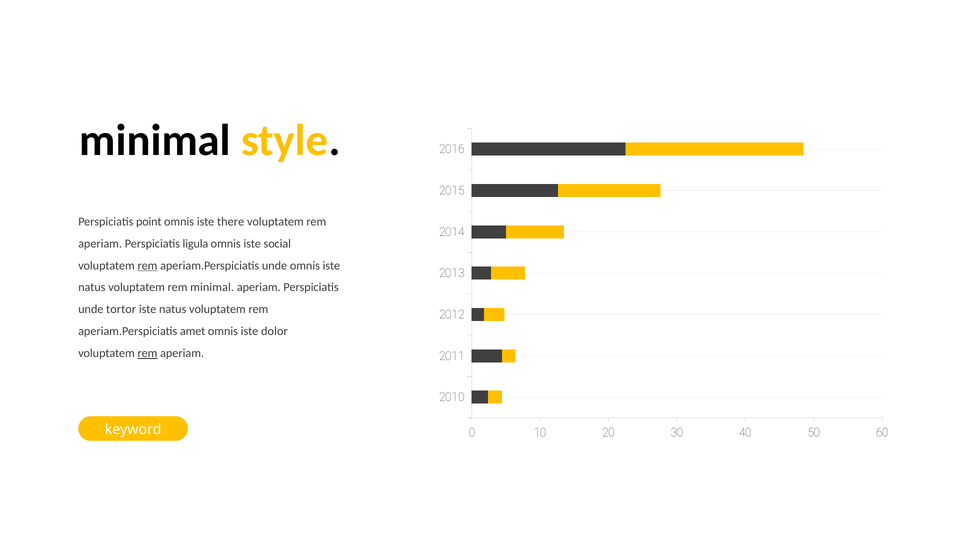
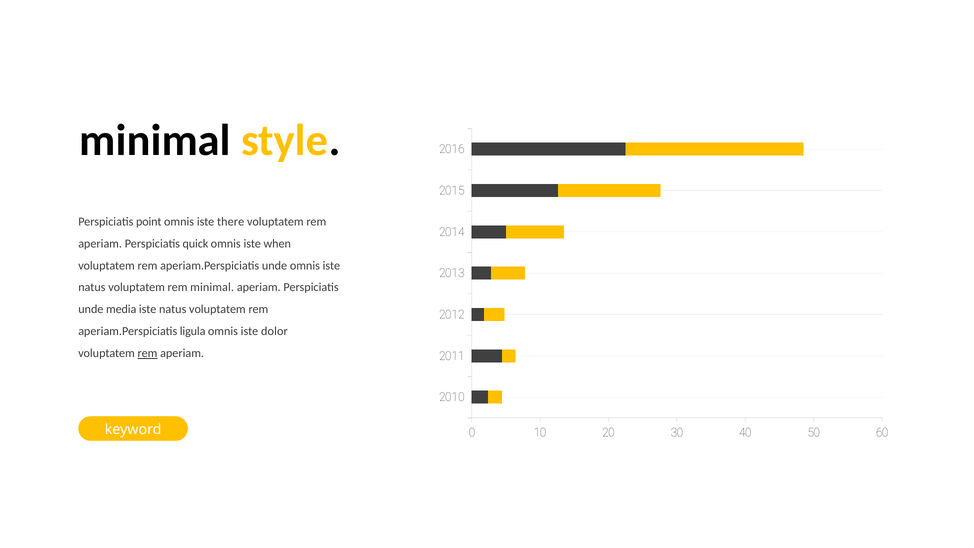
ligula: ligula -> quick (195, 244)
social: social -> when (277, 244)
rem underline: present -> none (147, 265)
tortor: tortor -> media (121, 309)
amet: amet -> ligula (193, 331)
